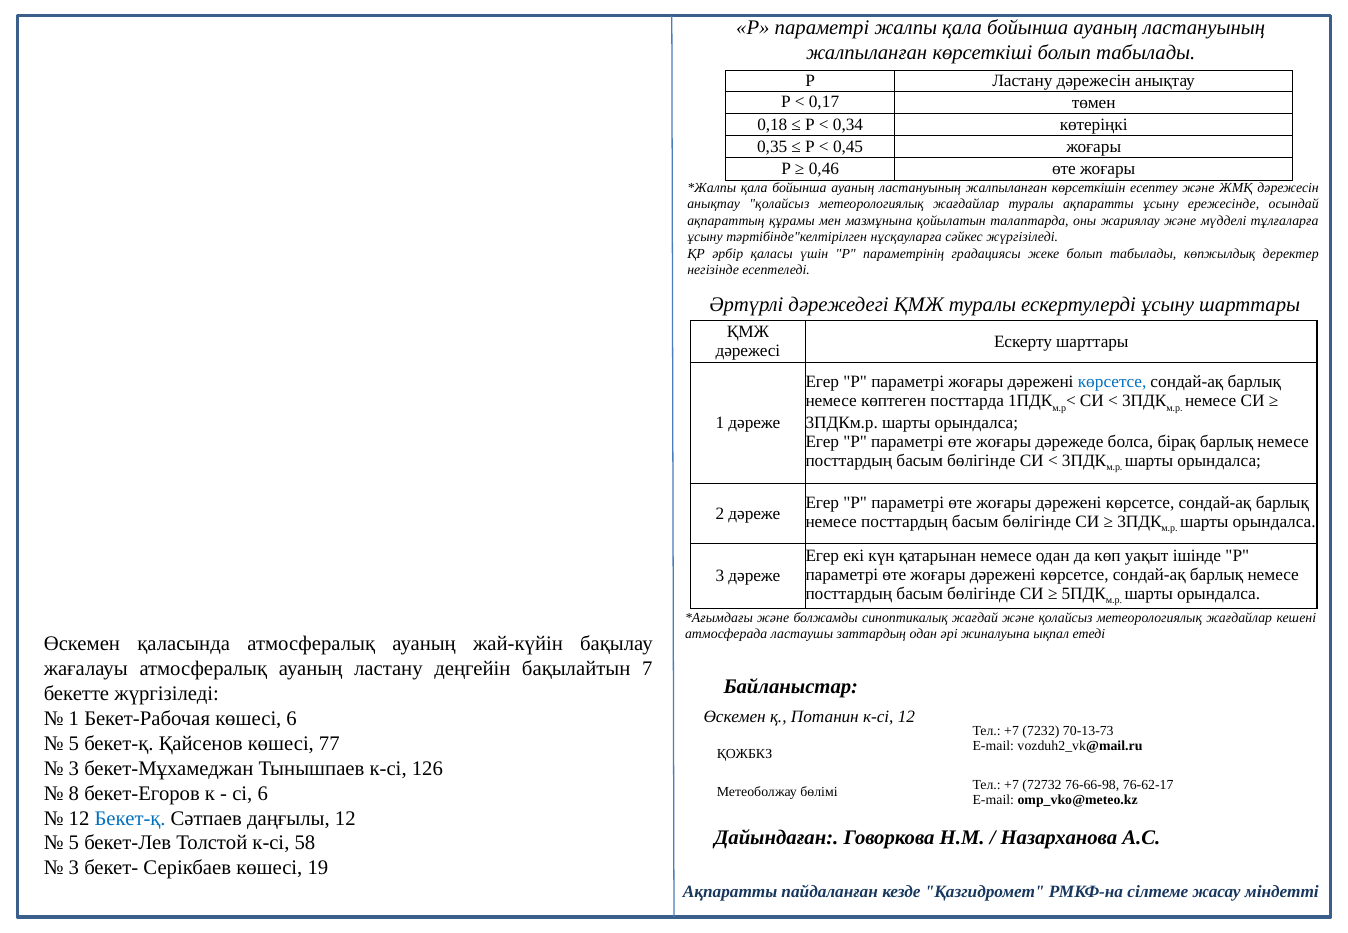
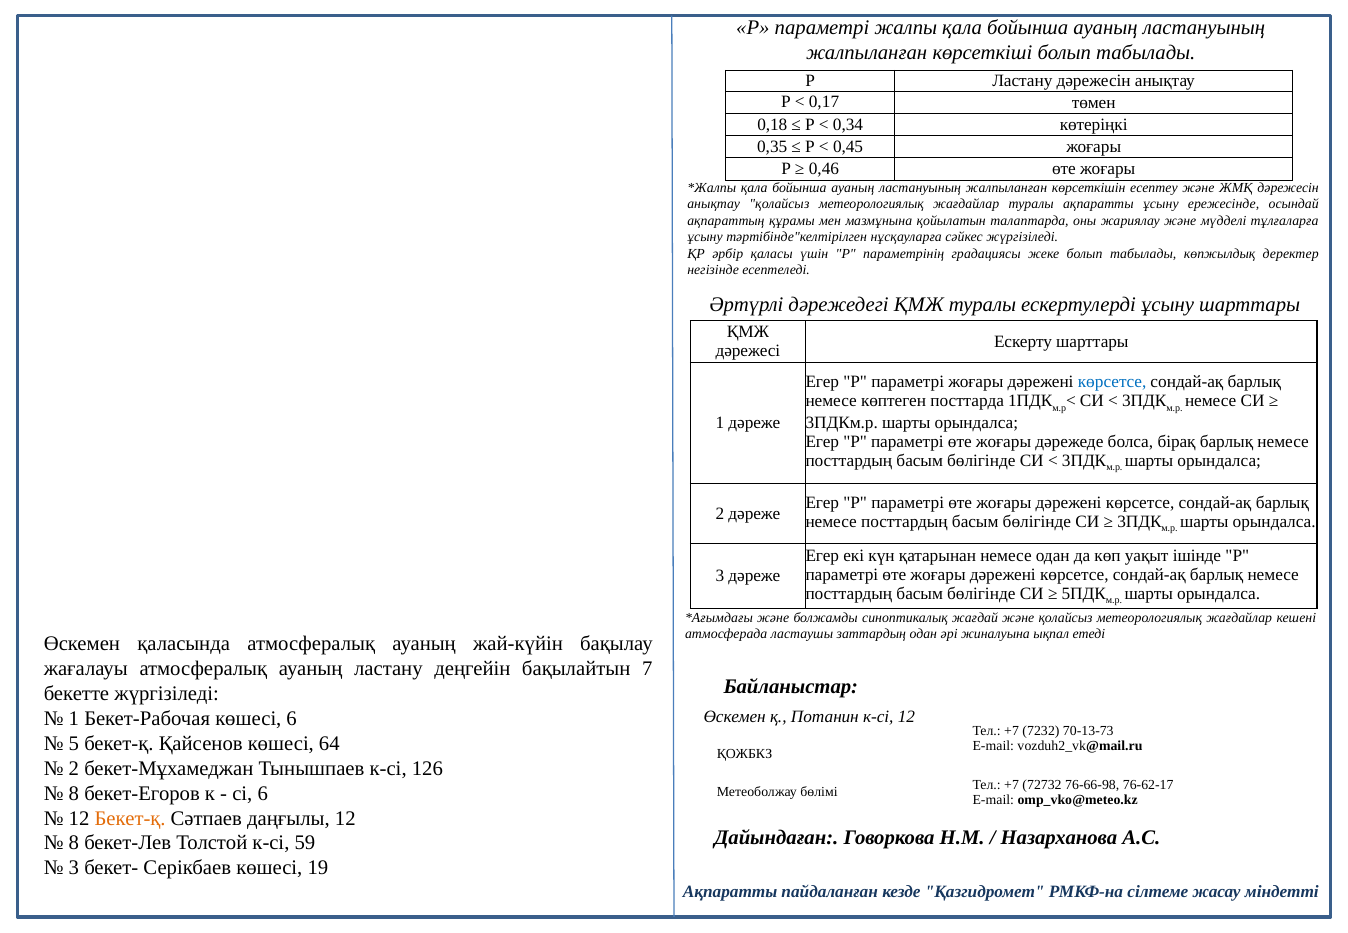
77: 77 -> 64 (329, 744)
3: 3 -> 2 (74, 769)
Бекет-қ colour: blue -> orange (130, 818)
5: 5 -> 8 (74, 843)
58: 58 -> 59 (305, 843)
